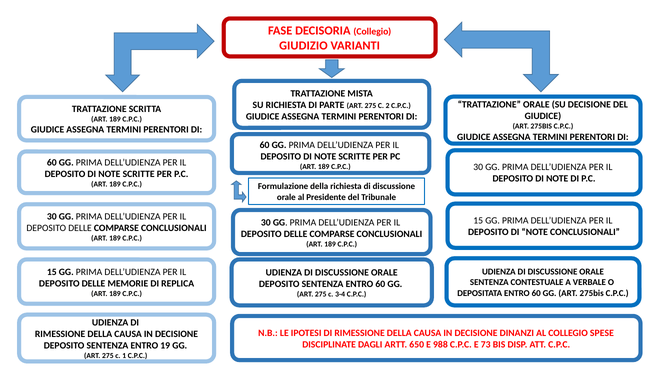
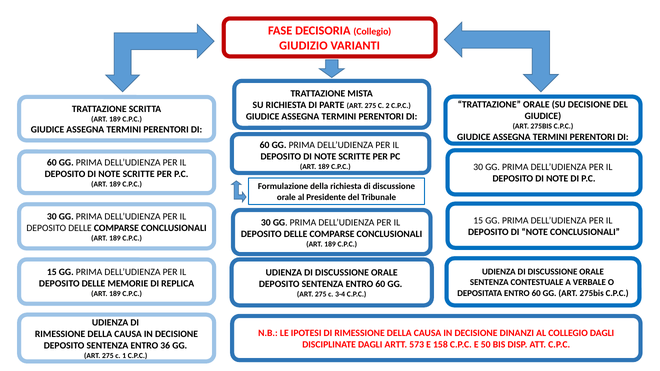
COLLEGIO SPESE: SPESE -> DAGLI (602, 333)
650: 650 -> 573 (417, 345)
988: 988 -> 158 (440, 345)
73: 73 -> 50 (486, 345)
19: 19 -> 36 (165, 346)
